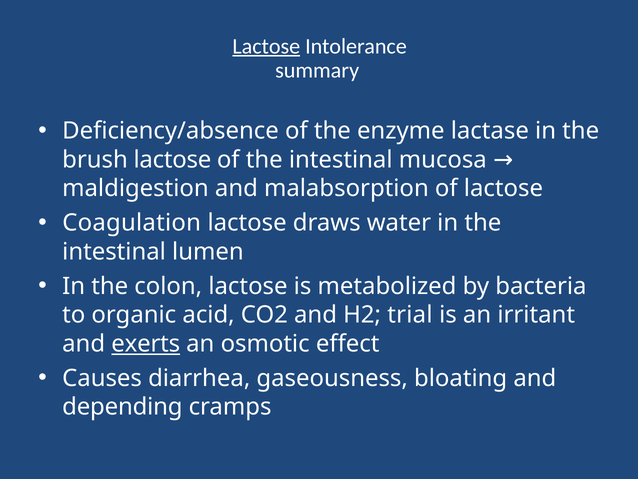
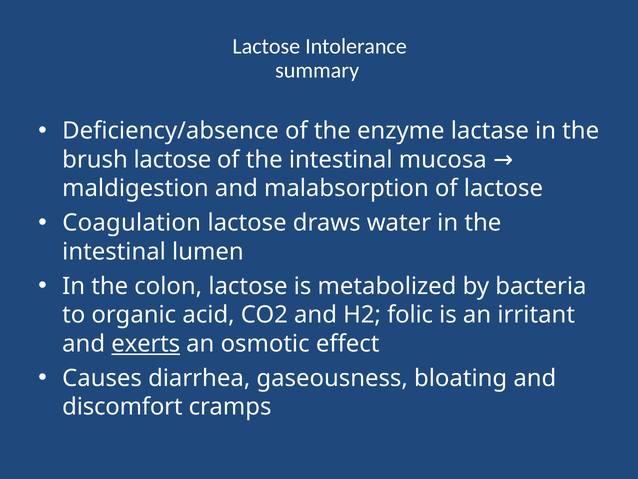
Lactose underline: present -> none (266, 46)
trial: trial -> folic (410, 315)
depending: depending -> discomfort (122, 407)
